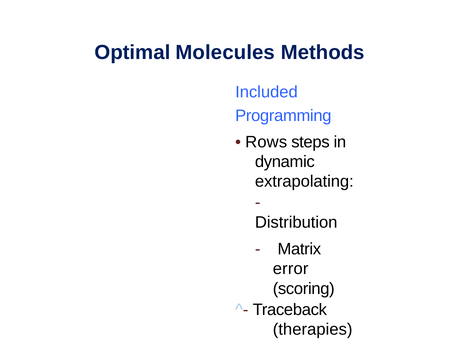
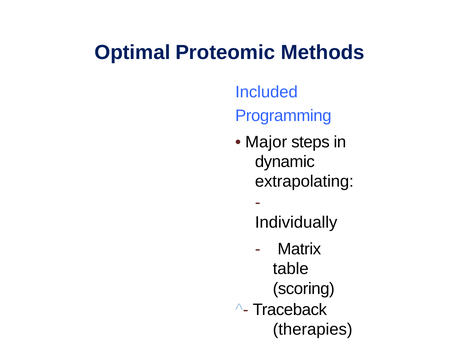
Molecules: Molecules -> Proteomic (225, 53)
Rows: Rows -> Major (266, 142)
Distribution: Distribution -> Individually (296, 222)
error: error -> table (291, 269)
